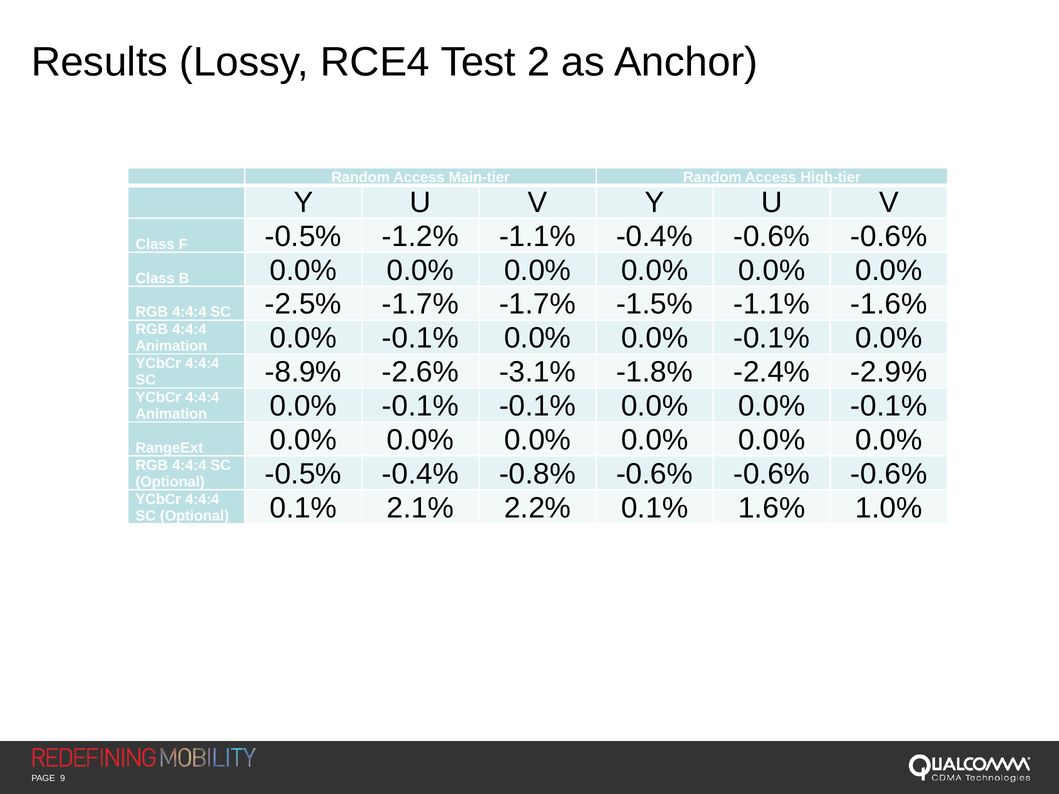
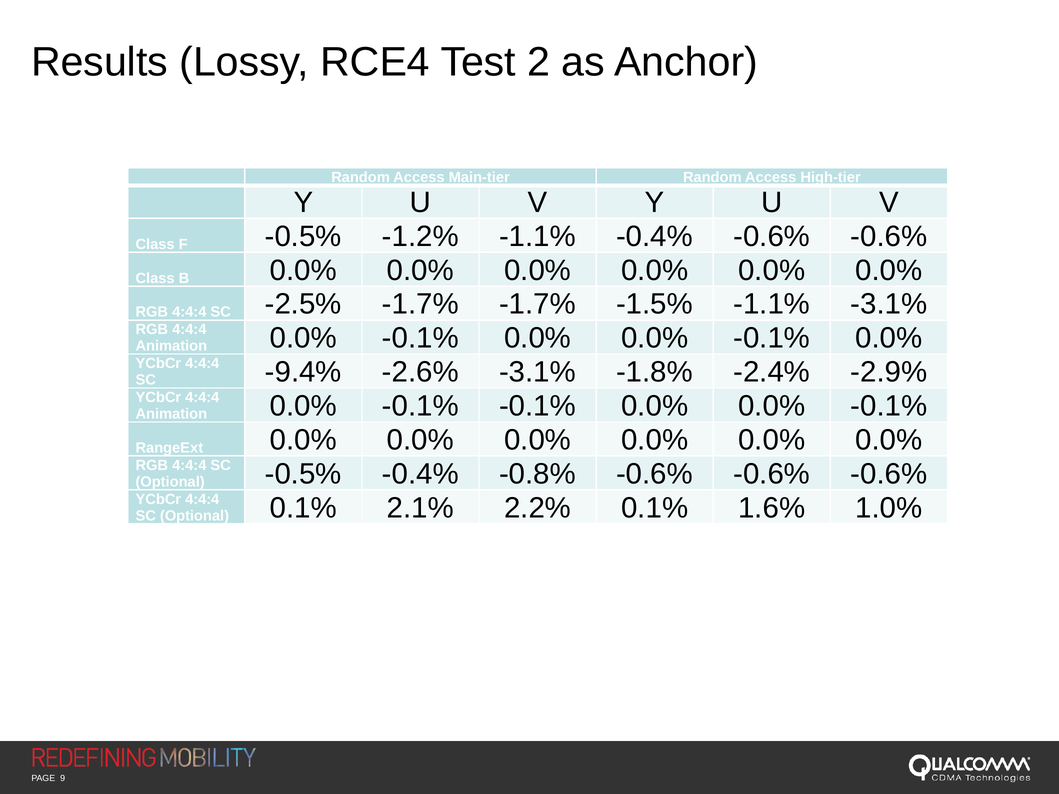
-1.1% -1.6%: -1.6% -> -3.1% (889, 304)
-8.9%: -8.9% -> -9.4% (303, 372)
